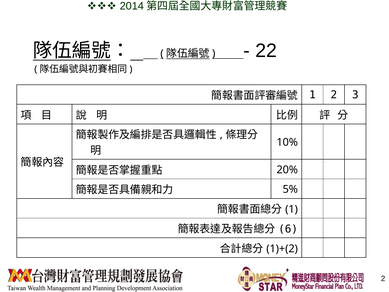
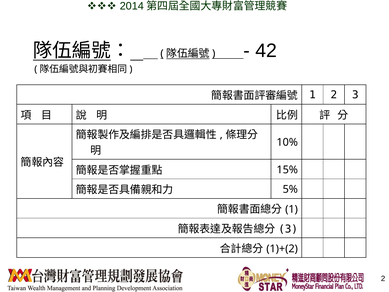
22: 22 -> 42 (266, 51)
20%: 20% -> 15% (287, 170)
6: 6 -> 3 (288, 229)
